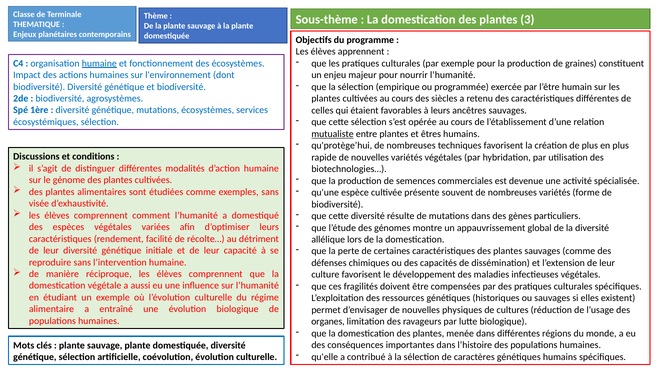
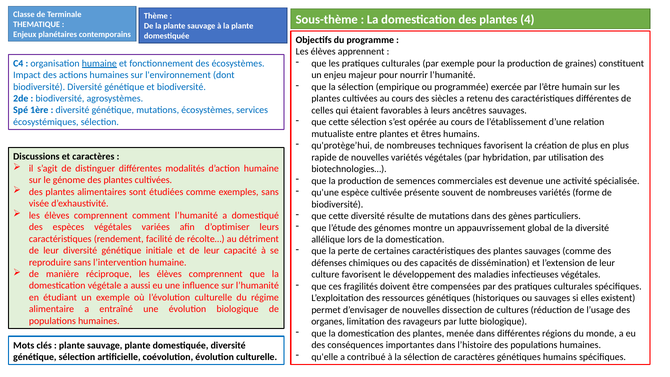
3: 3 -> 4 (527, 20)
mutualiste underline: present -> none (333, 134)
et conditions: conditions -> caractères (93, 157)
physiques: physiques -> dissection (462, 310)
